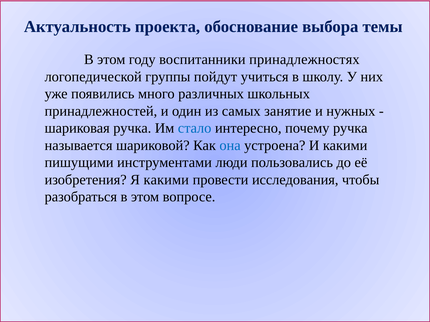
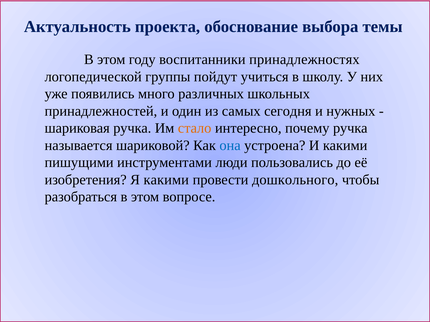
занятие: занятие -> сегодня (288, 111)
стало colour: blue -> orange (195, 128)
исследования: исследования -> дошкольного (295, 180)
